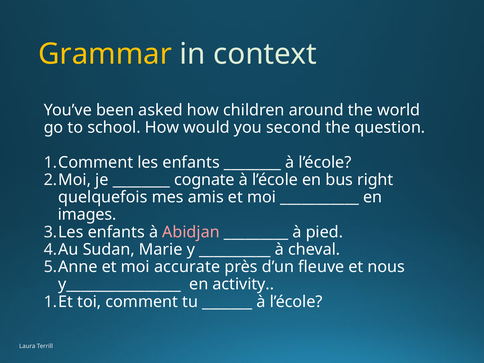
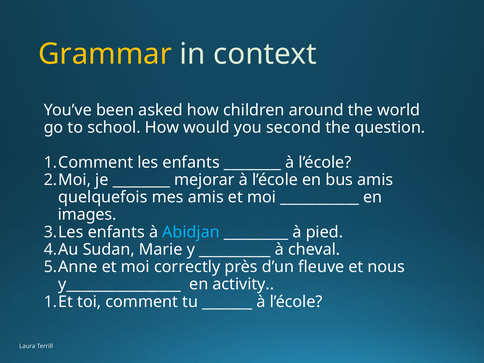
cognate: cognate -> mejorar (204, 180)
bus right: right -> amis (375, 180)
Abidjan colour: pink -> light blue (191, 232)
accurate: accurate -> correctly (187, 267)
